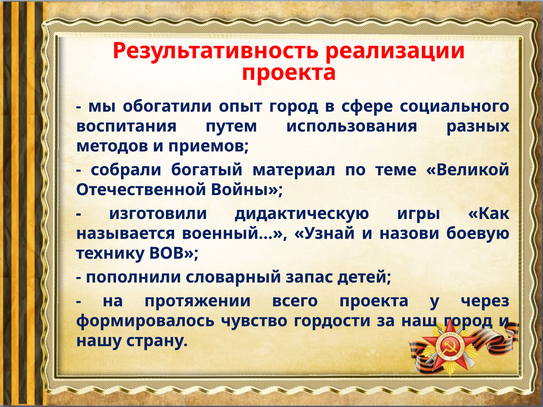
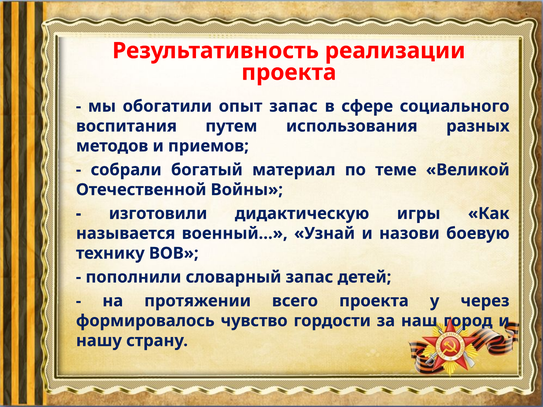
опыт город: город -> запас (293, 106)
